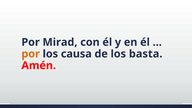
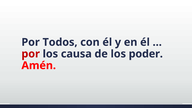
Mirad: Mirad -> Todos (60, 42)
por colour: orange -> red (31, 54)
basta: basta -> poder (146, 54)
